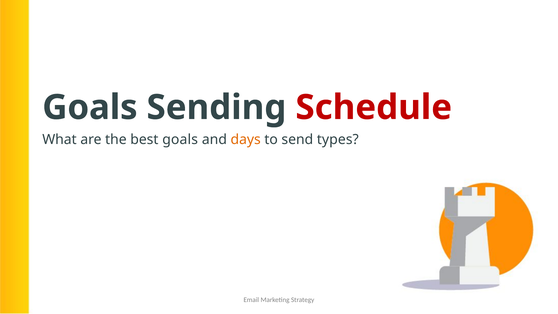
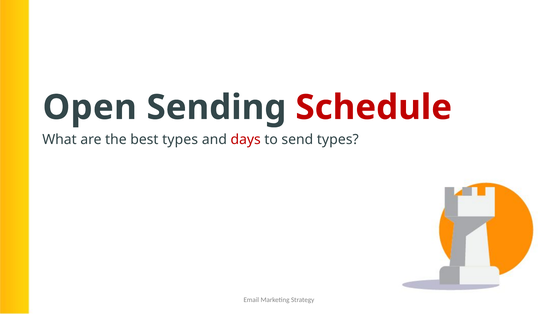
Goals: Goals -> Open (90, 107)
best goals: goals -> types (180, 139)
days colour: orange -> red (246, 139)
